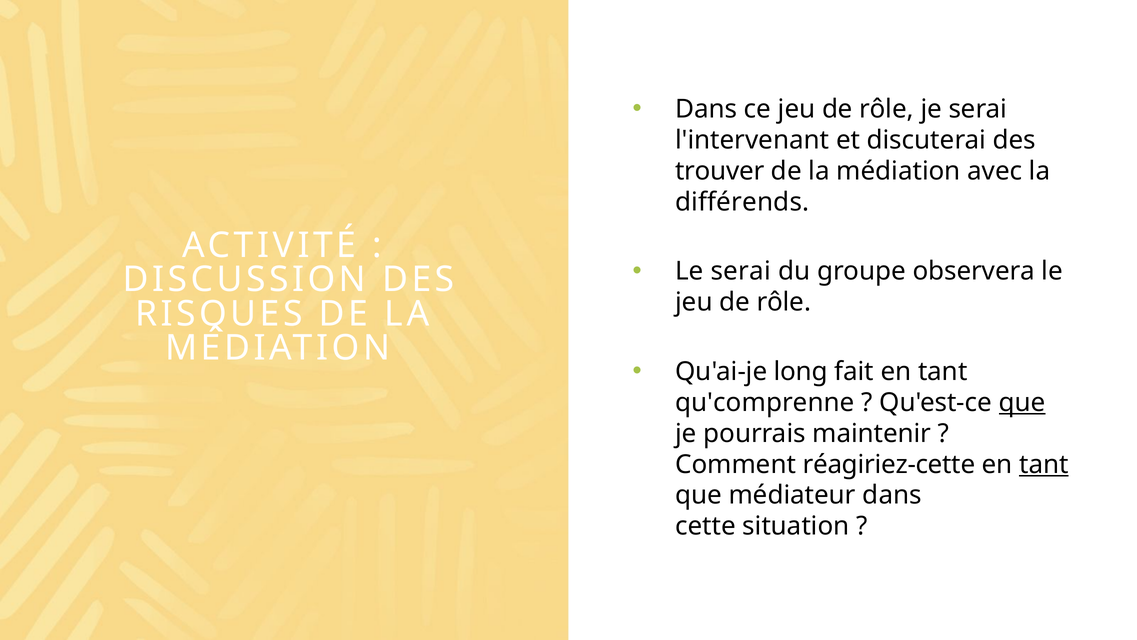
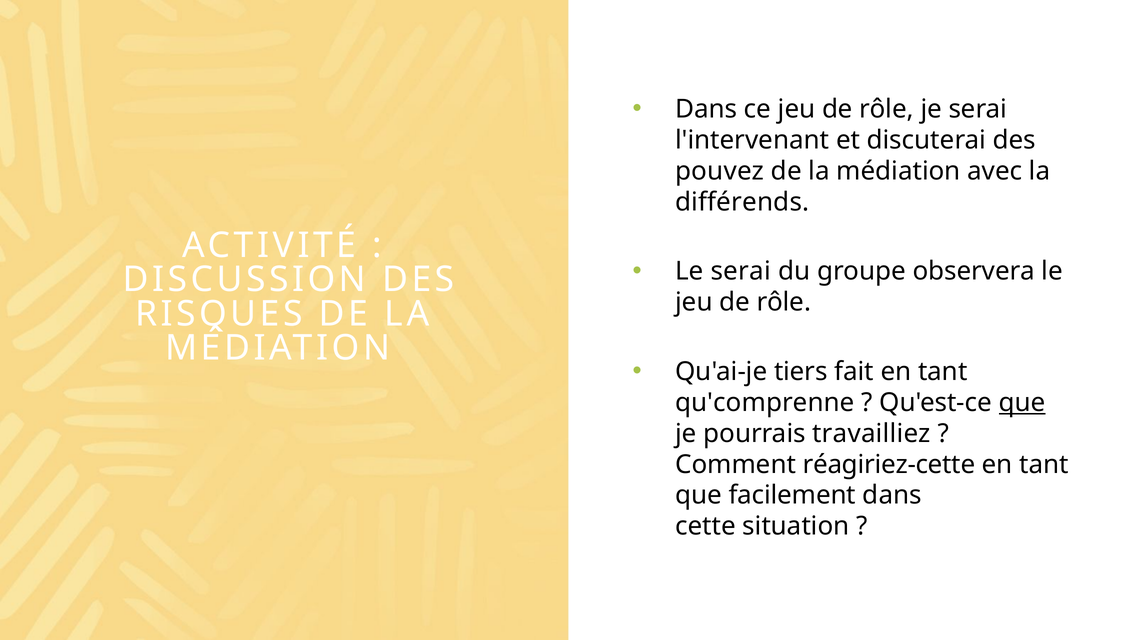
trouver: trouver -> pouvez (720, 171)
long: long -> tiers (801, 371)
maintenir: maintenir -> travailliez (872, 433)
tant underline: present -> none (1044, 464)
médiateur: médiateur -> facilement (792, 495)
